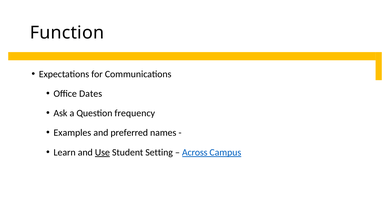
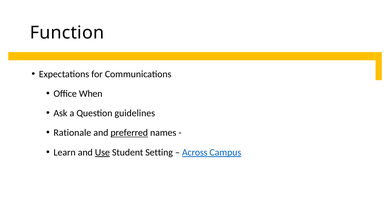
Dates: Dates -> When (91, 94)
frequency: frequency -> guidelines (135, 113)
Examples: Examples -> Rationale (72, 133)
preferred underline: none -> present (129, 133)
